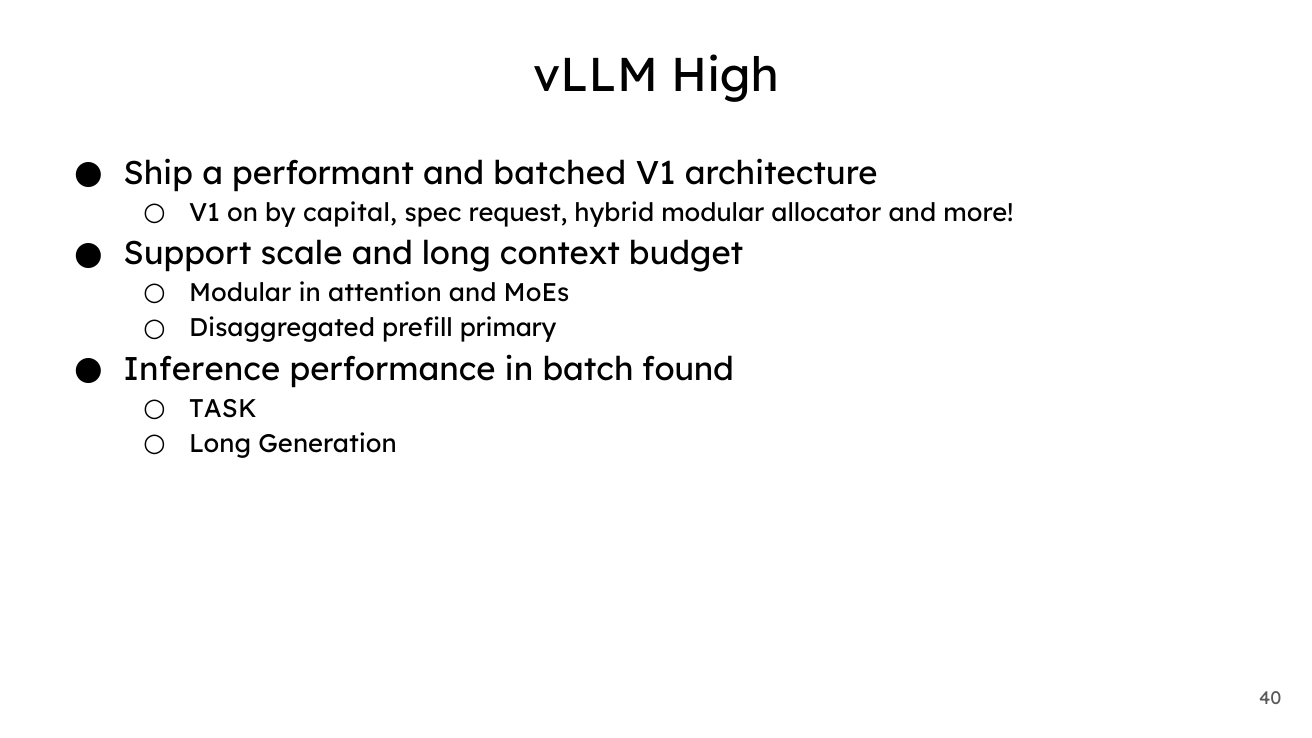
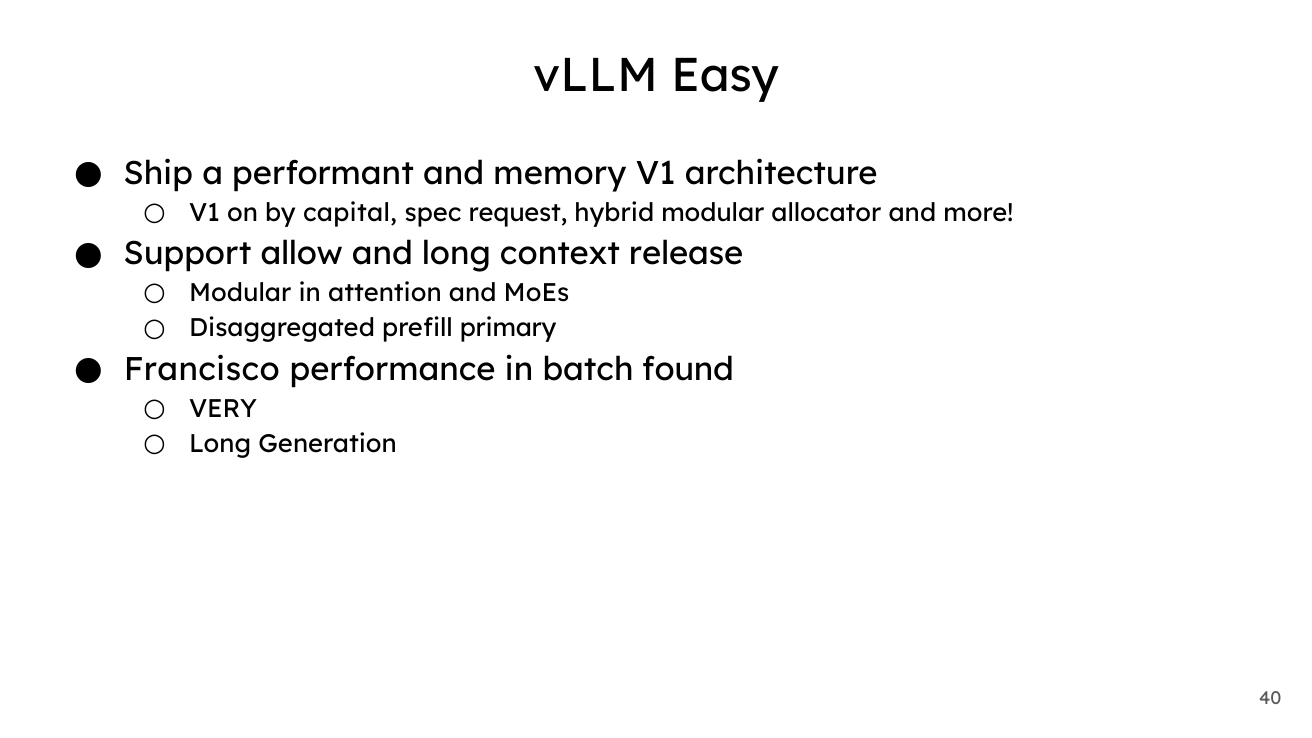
High: High -> Easy (725, 76)
batched: batched -> memory (560, 174)
scale: scale -> allow (302, 254)
budget: budget -> release (686, 254)
Inference: Inference -> Francisco (202, 370)
TASK: TASK -> VERY (223, 409)
